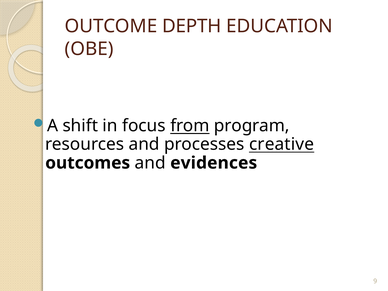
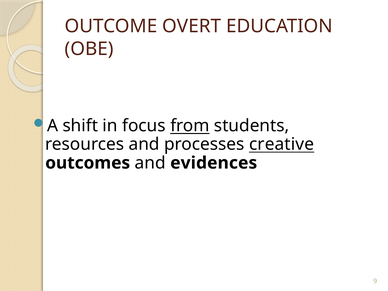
DEPTH: DEPTH -> OVERT (192, 26)
program: program -> students (252, 126)
